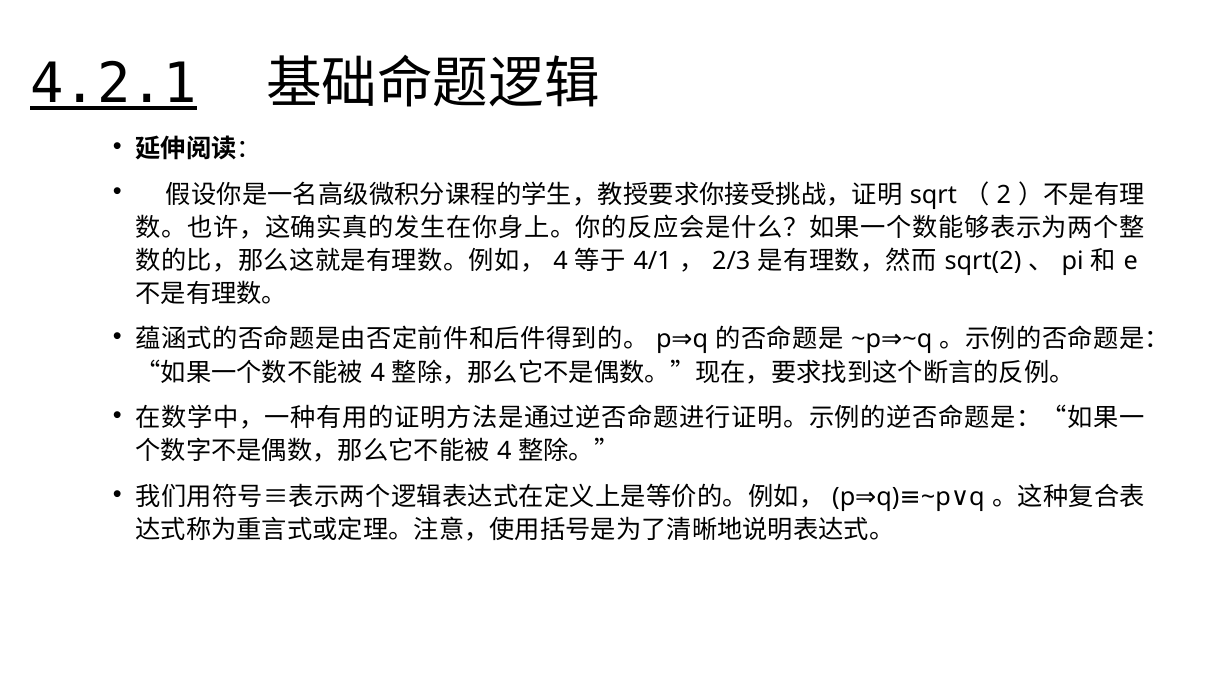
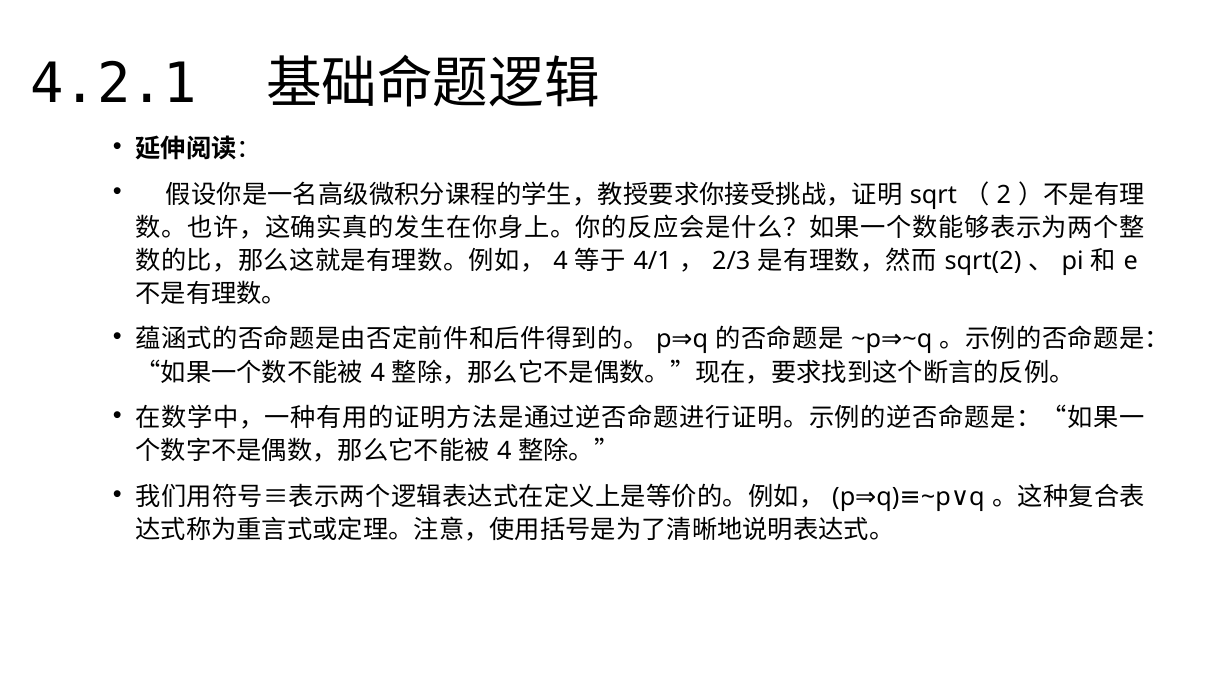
4.2.1 underline: present -> none (114, 84)
